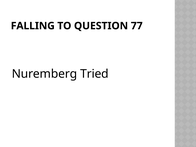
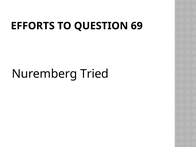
FALLING: FALLING -> EFFORTS (33, 26)
77: 77 -> 69 (137, 26)
